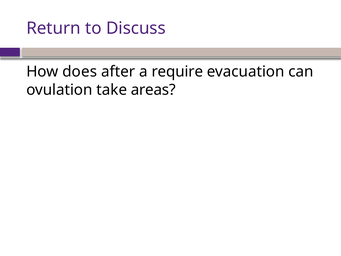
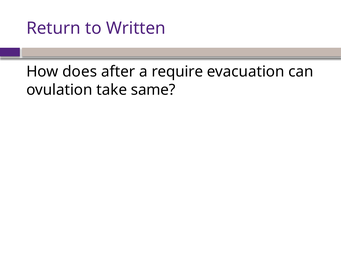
Discuss: Discuss -> Written (136, 28)
areas: areas -> same (153, 90)
